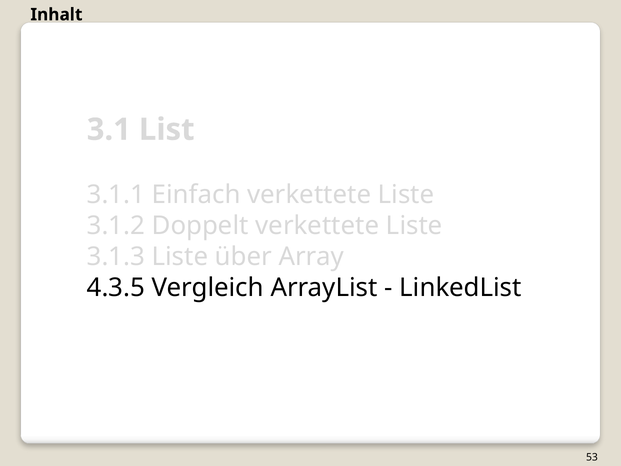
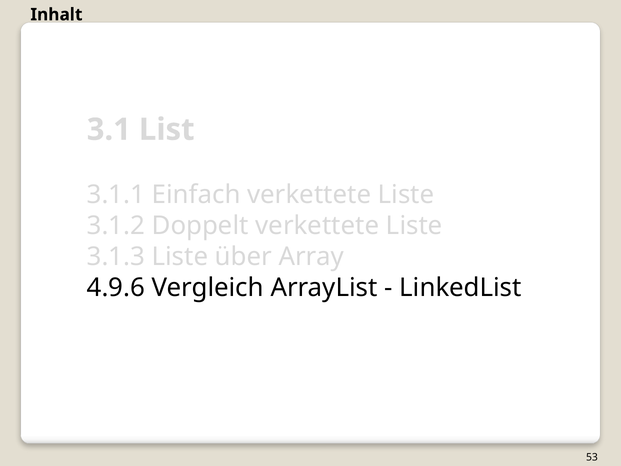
4.3.5: 4.3.5 -> 4.9.6 (116, 288)
